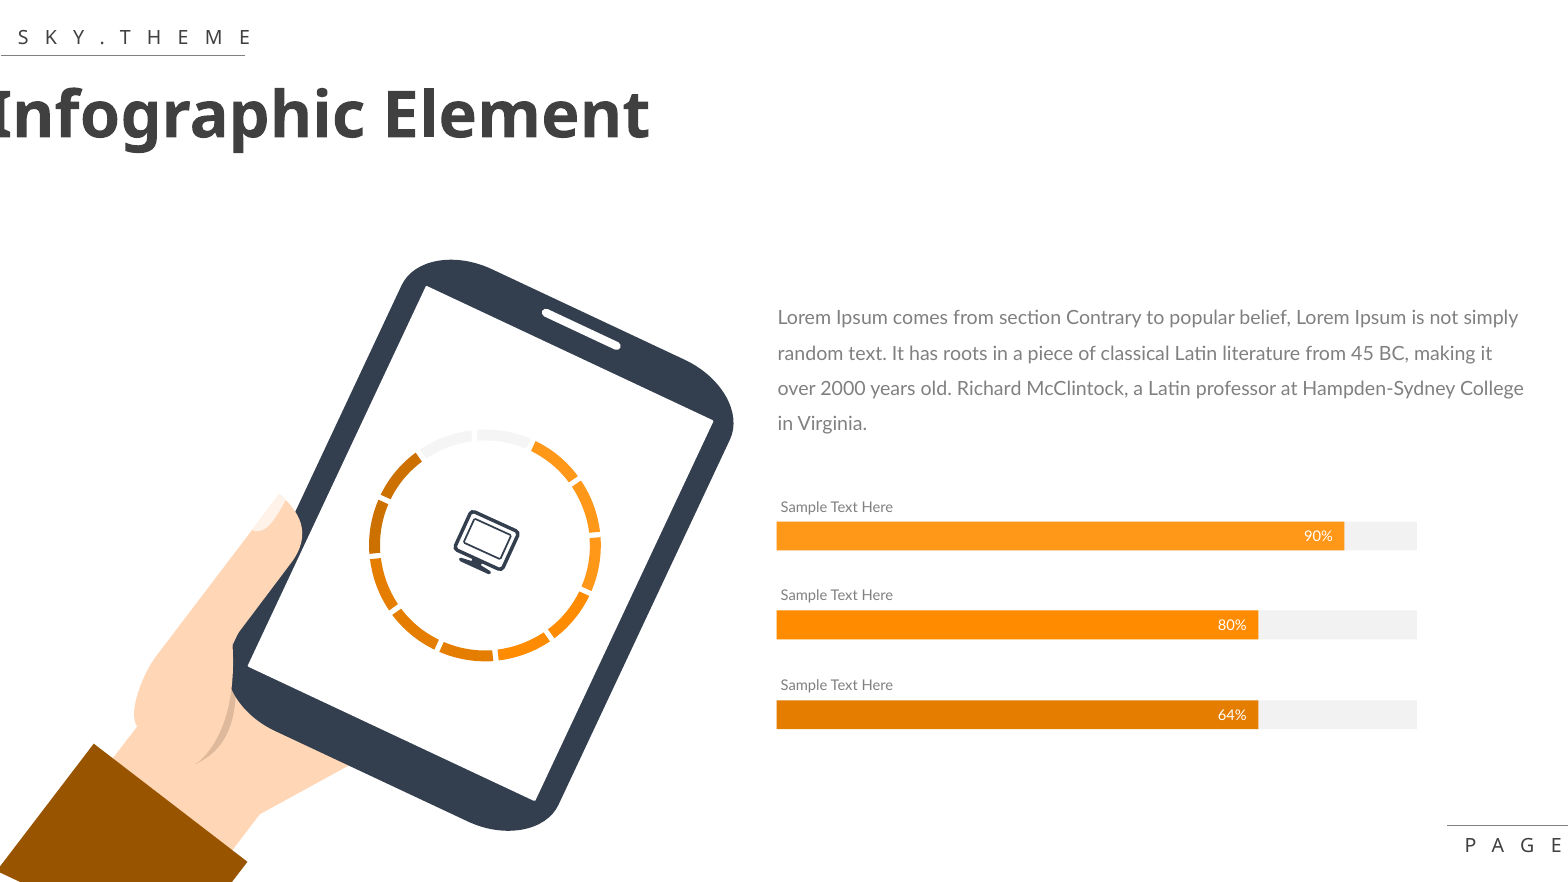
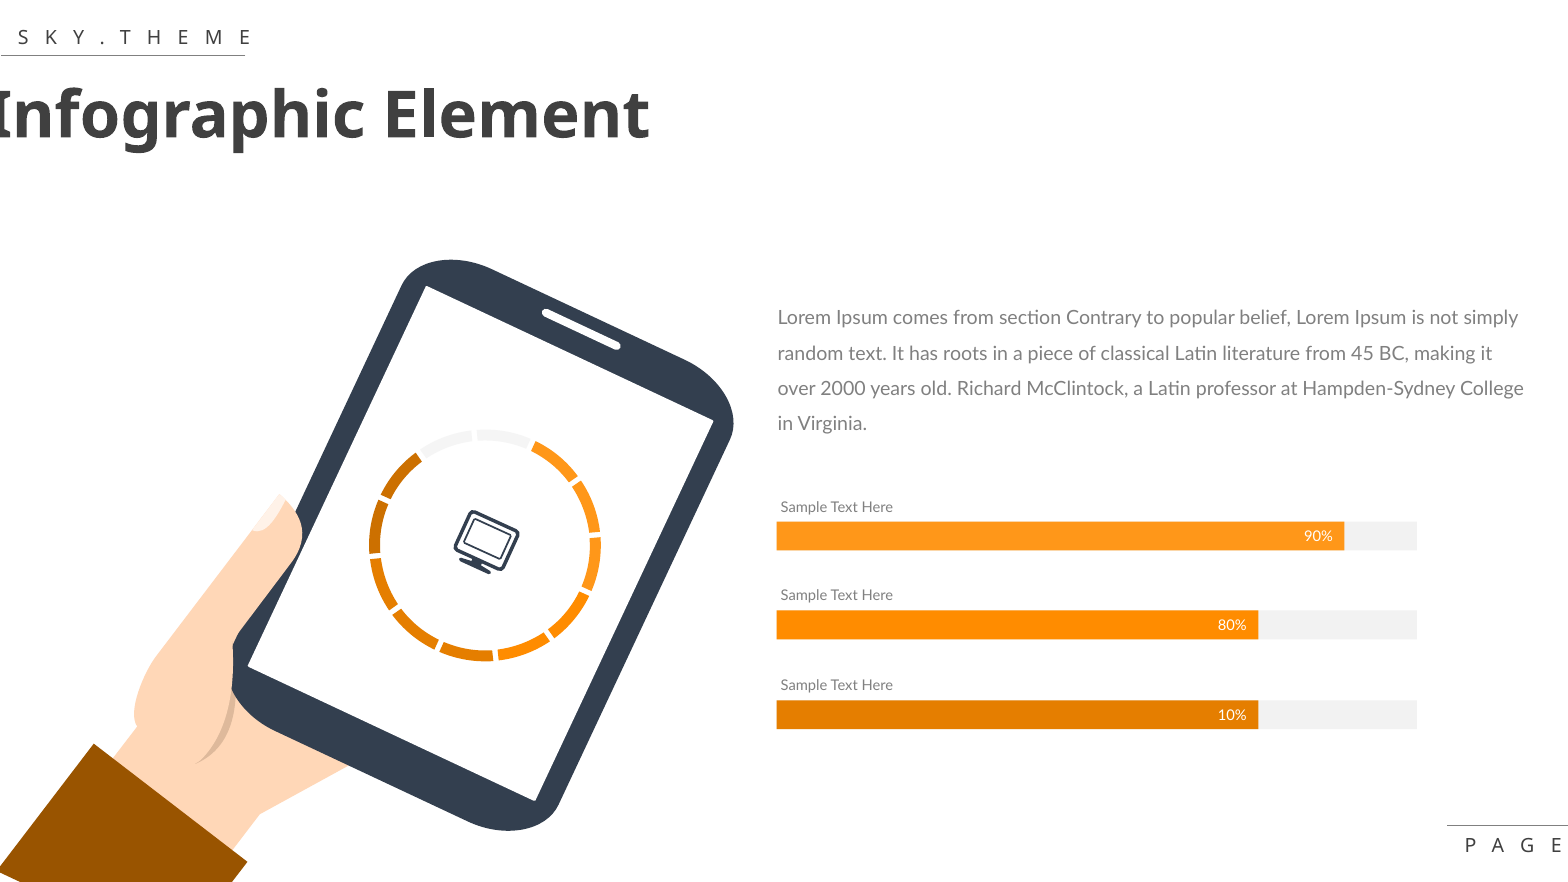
64%: 64% -> 10% (1232, 716)
